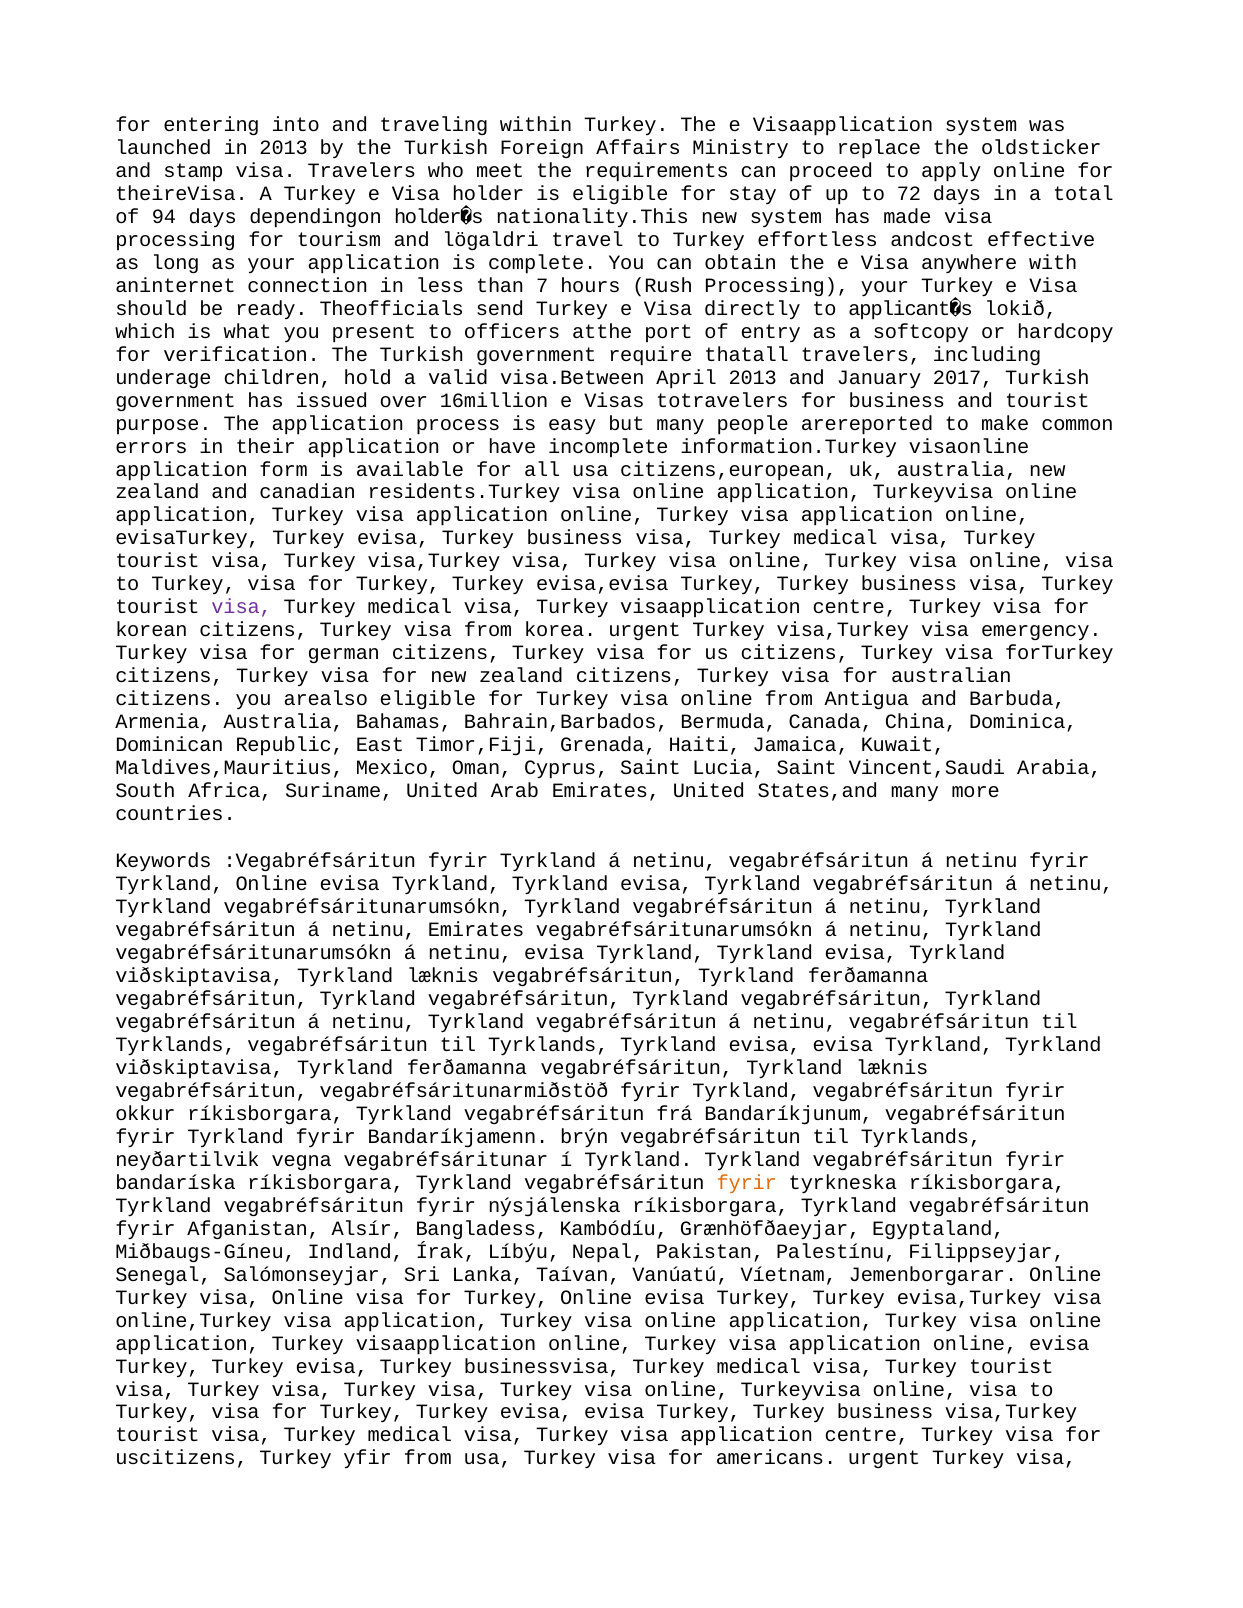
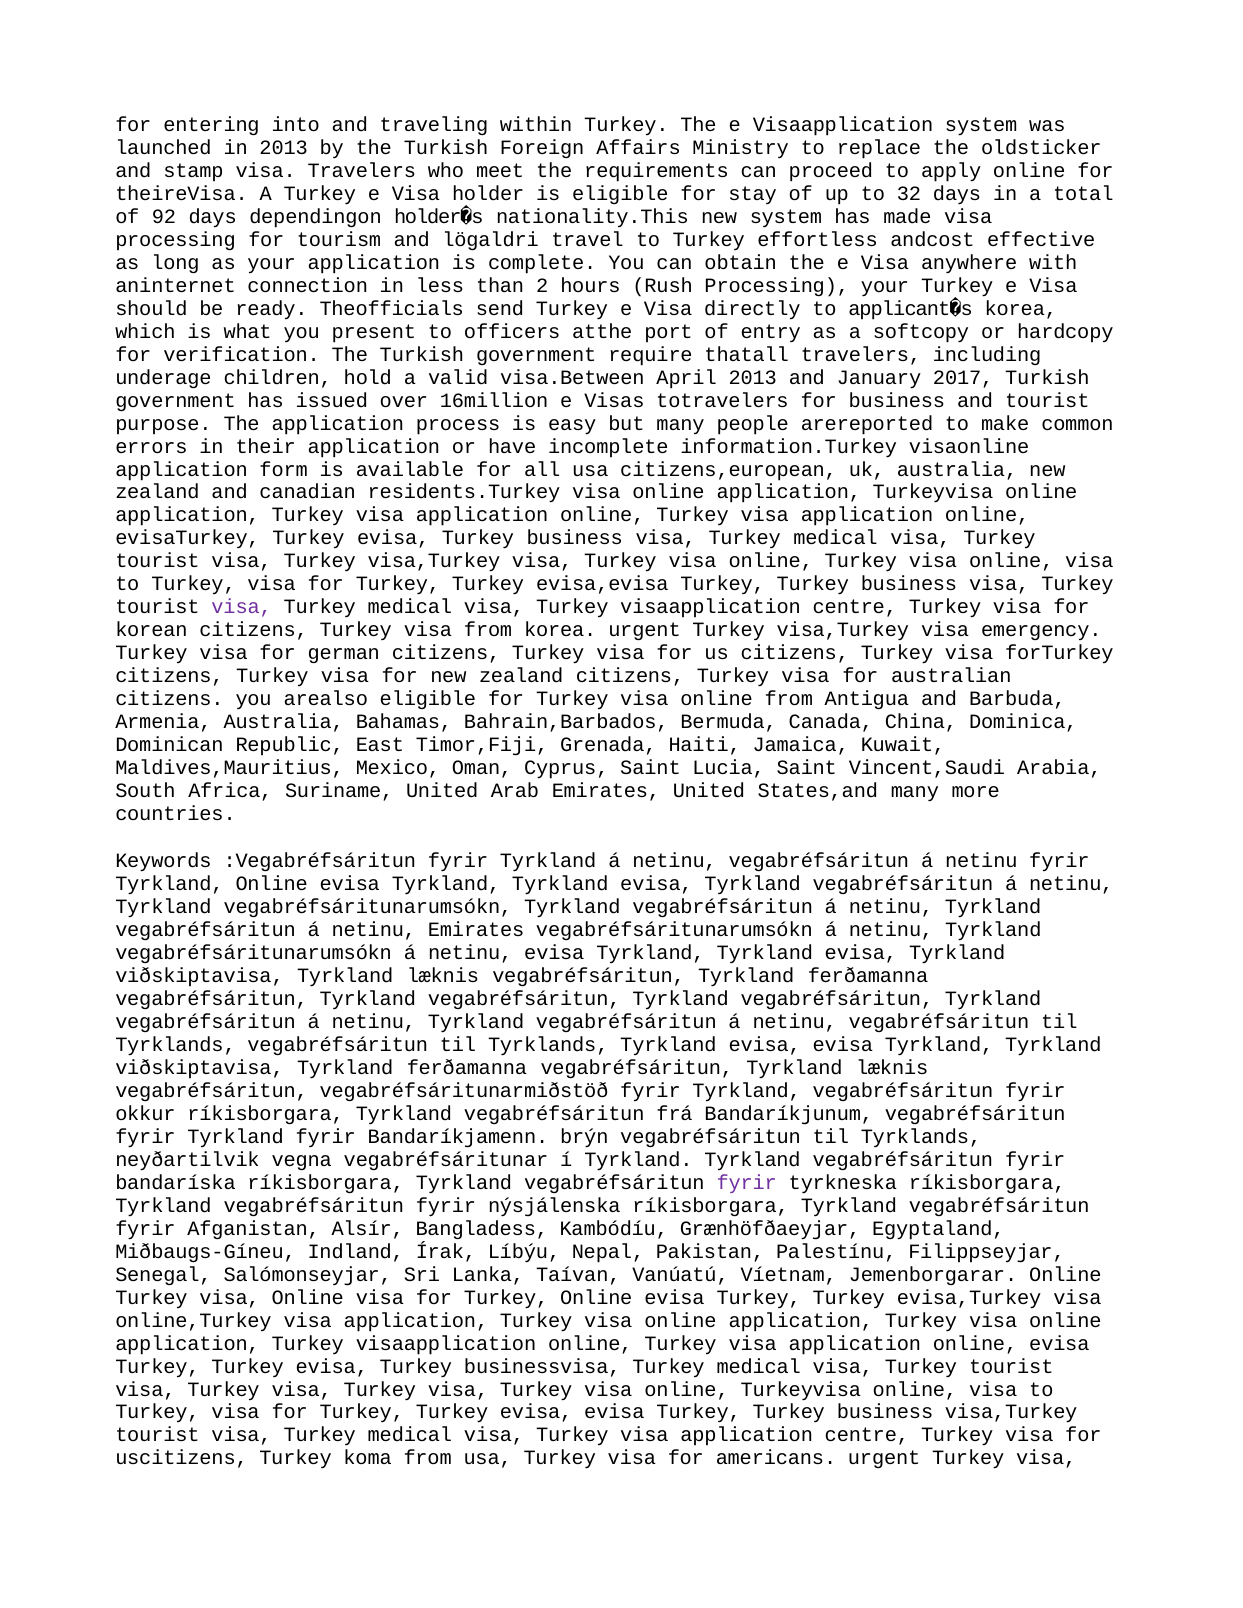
72: 72 -> 32 (909, 194)
94: 94 -> 92 (164, 217)
7: 7 -> 2 (542, 286)
lokið: lokið -> korea (1021, 309)
fyrir colour: orange -> purple (747, 1183)
yfir: yfir -> koma (368, 1459)
